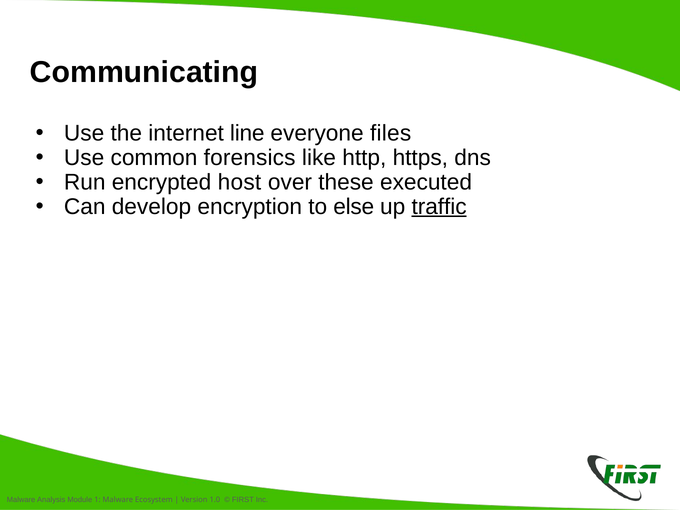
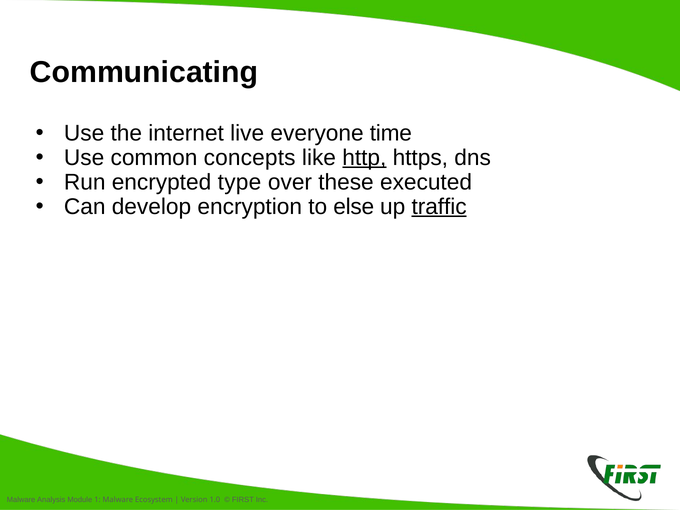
line: line -> live (247, 133)
files: files -> time (391, 133)
forensics: forensics -> concepts (250, 158)
http underline: none -> present (364, 158)
host: host -> type (240, 182)
